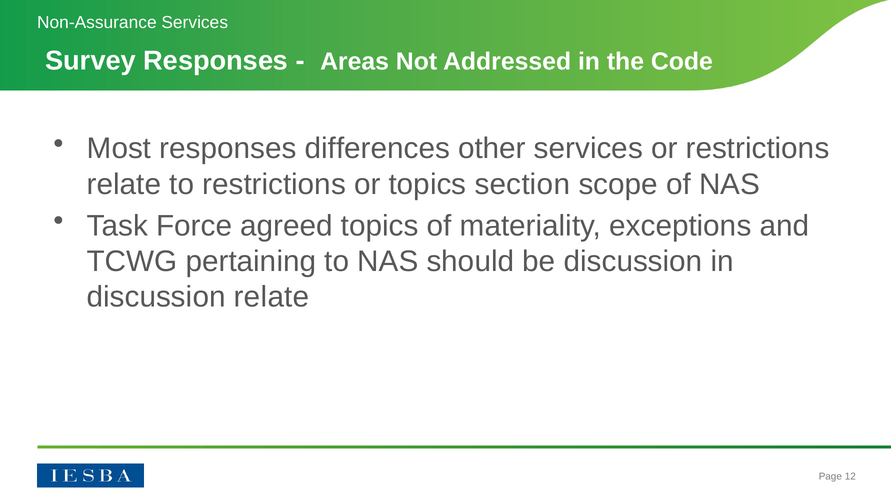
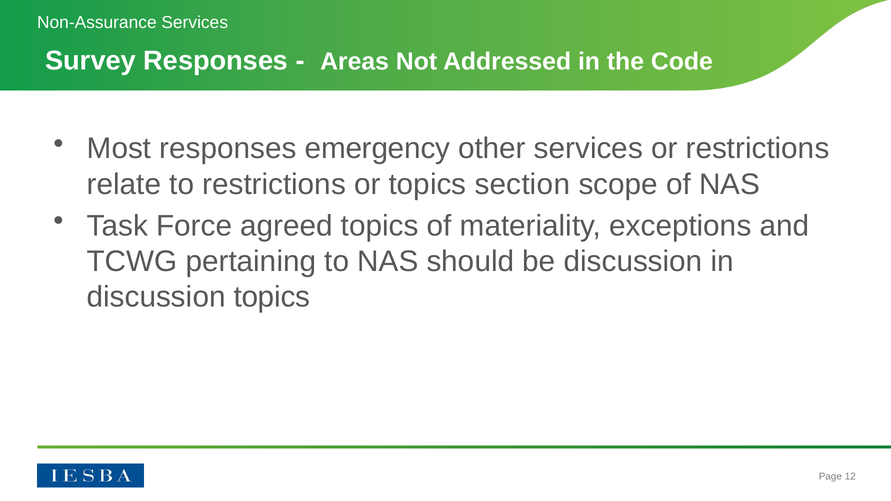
differences: differences -> emergency (377, 149)
discussion relate: relate -> topics (272, 297)
